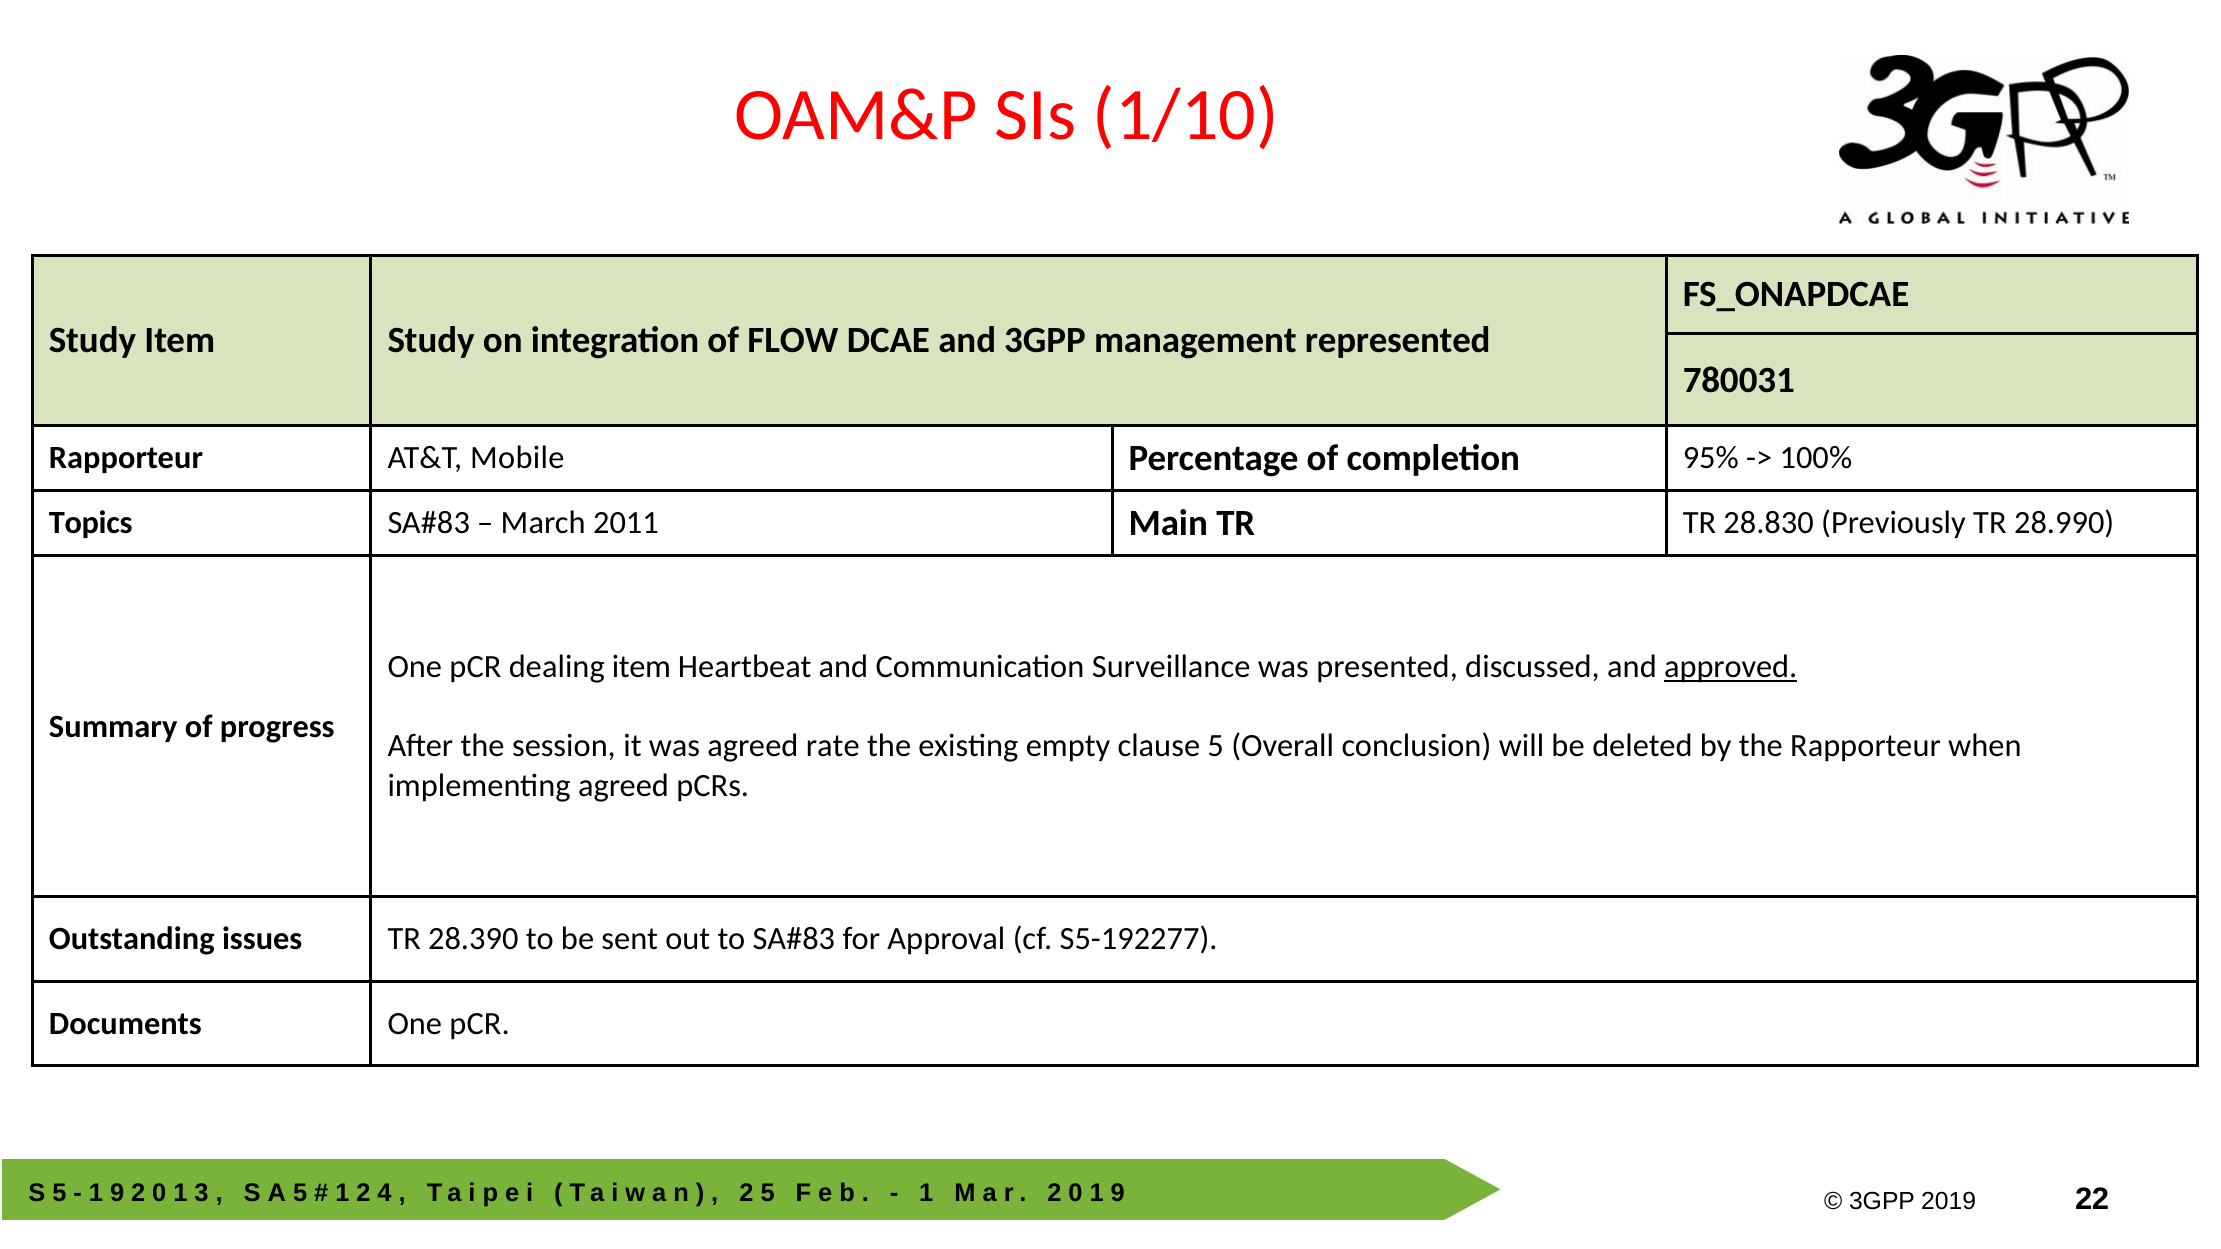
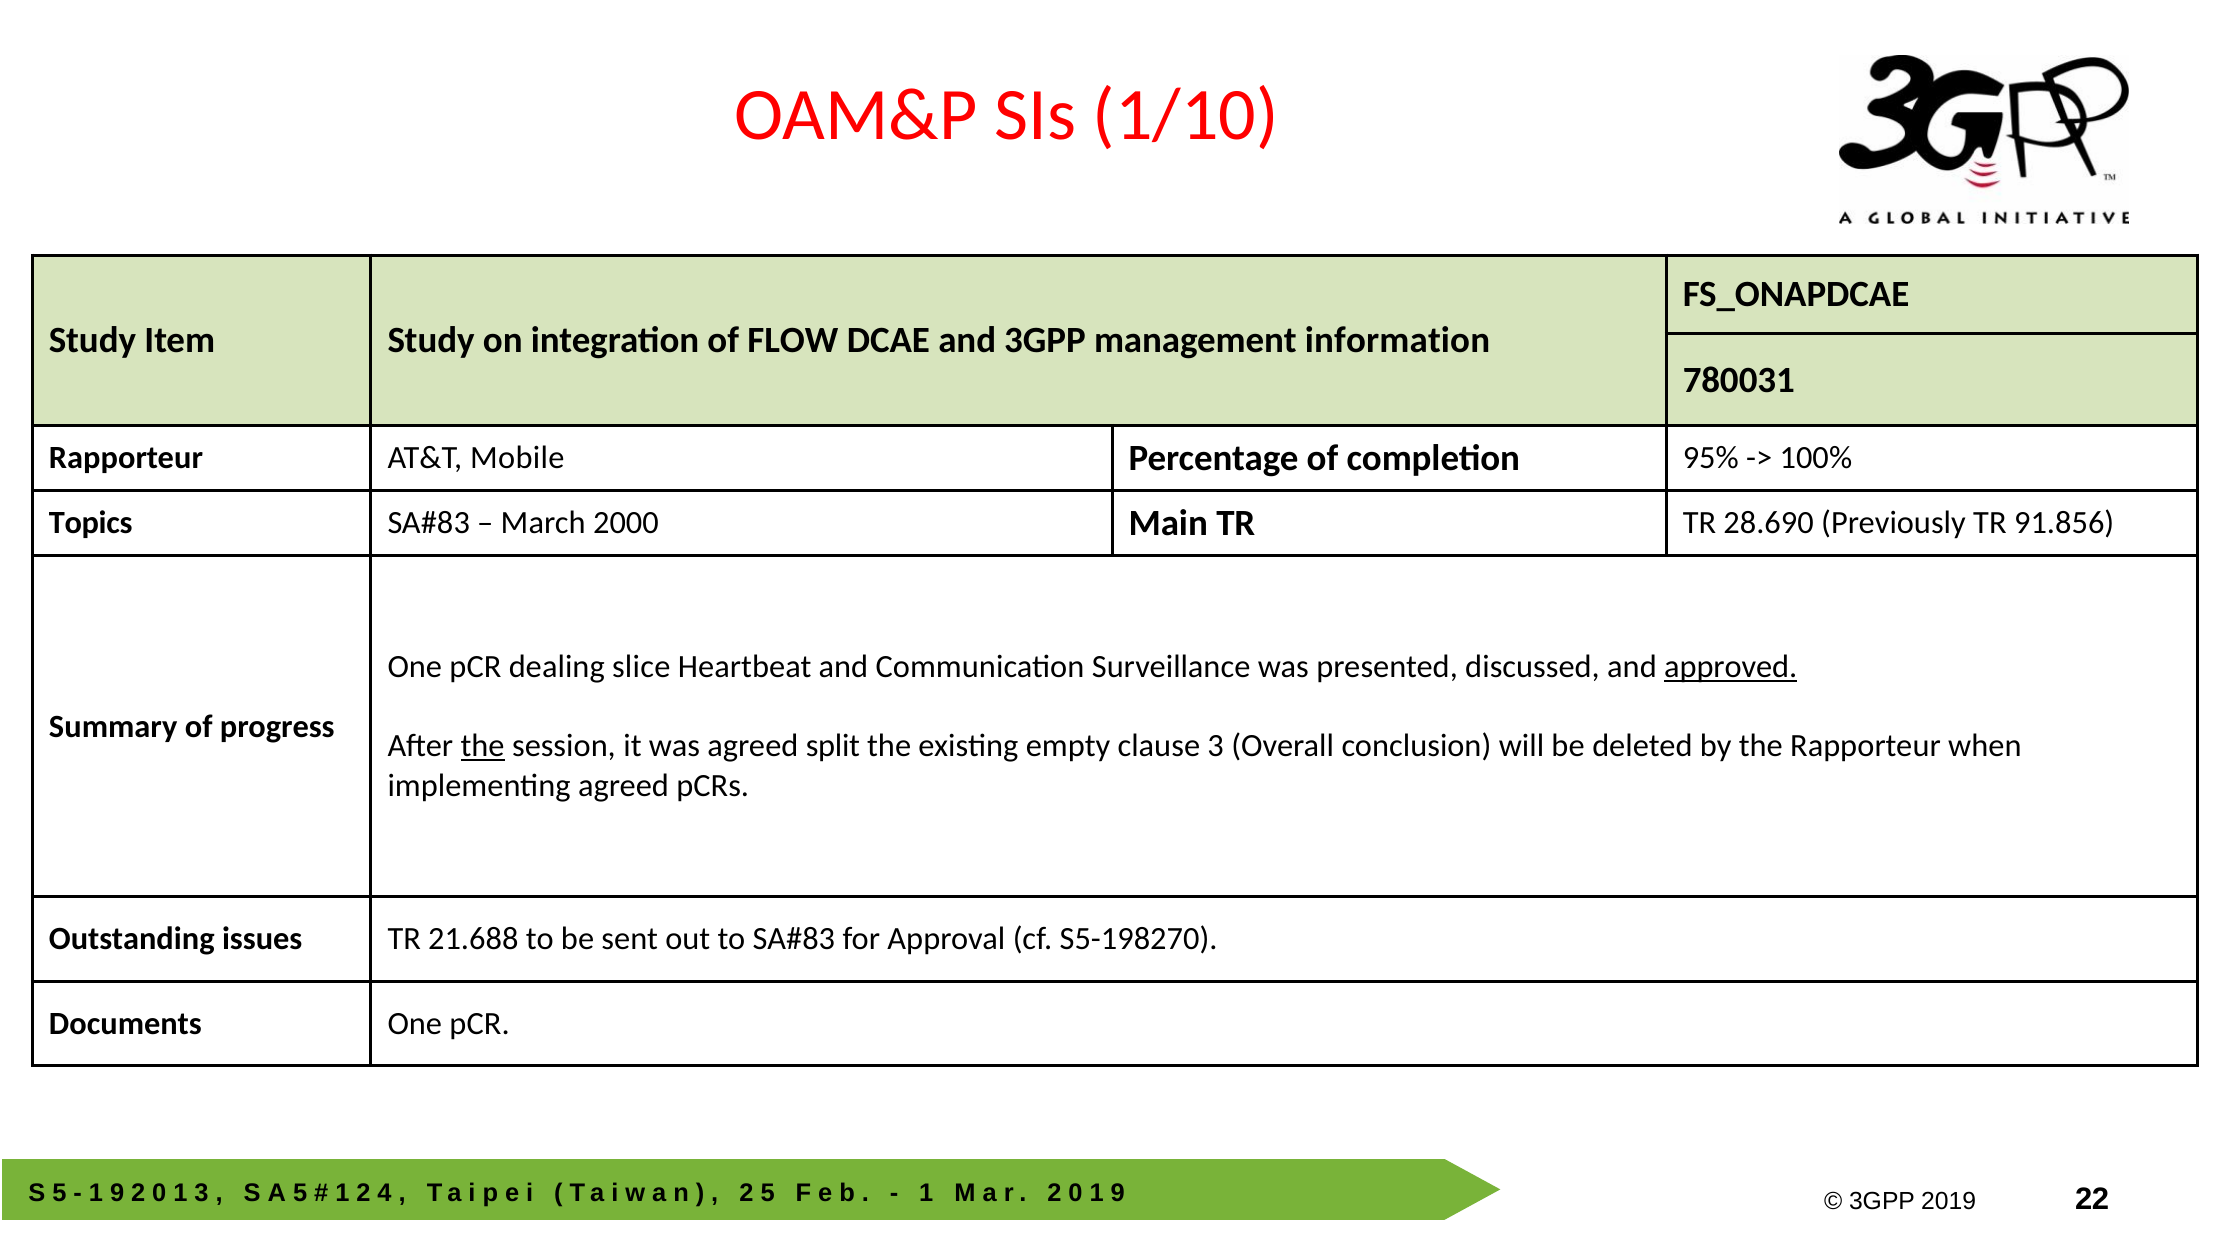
represented: represented -> information (1398, 341)
2011: 2011 -> 2000 (626, 523)
28.830: 28.830 -> 28.690 (1769, 523)
28.990: 28.990 -> 91.856 (2064, 523)
dealing item: item -> slice (641, 667)
the underline: none -> present (483, 746)
rate: rate -> split (833, 746)
clause 5: 5 -> 3 (1216, 746)
28.390: 28.390 -> 21.688 (473, 939)
S5-192277: S5-192277 -> S5-198270 (1139, 939)
